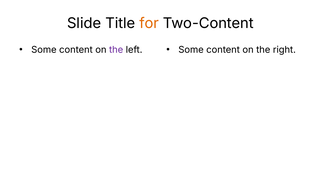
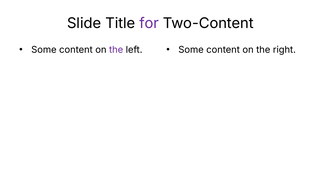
for colour: orange -> purple (149, 23)
